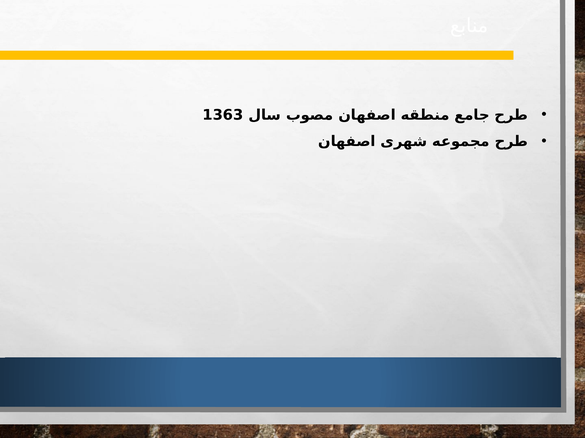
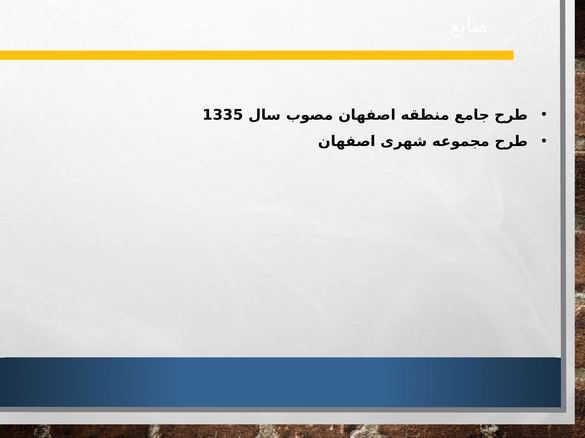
1363: 1363 -> 1335 (223, 115)
